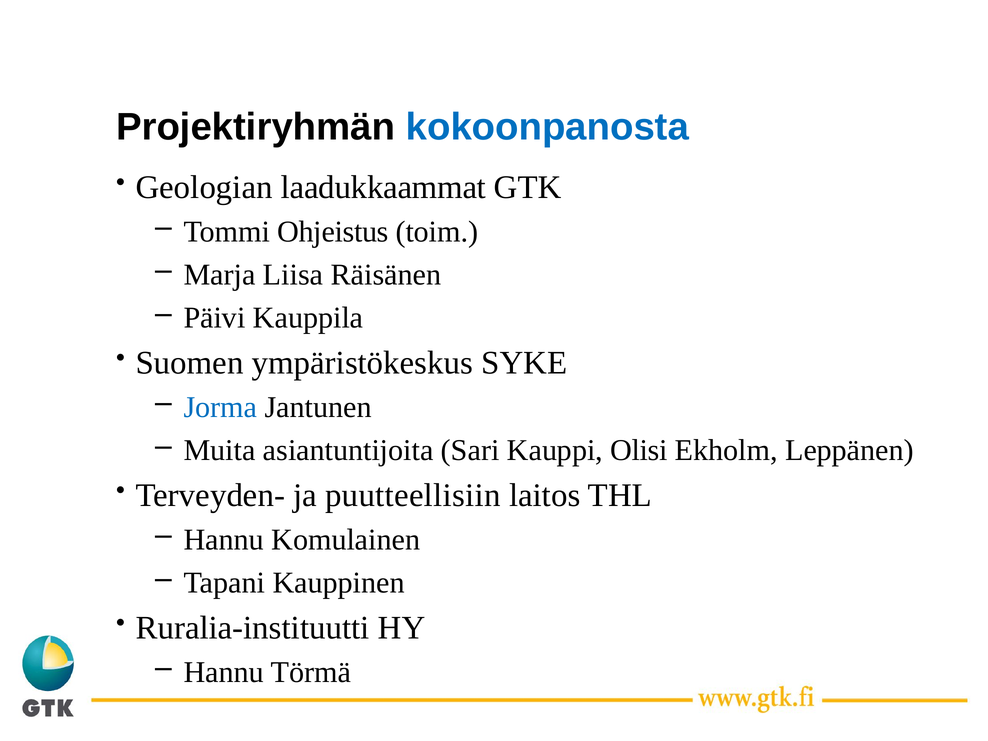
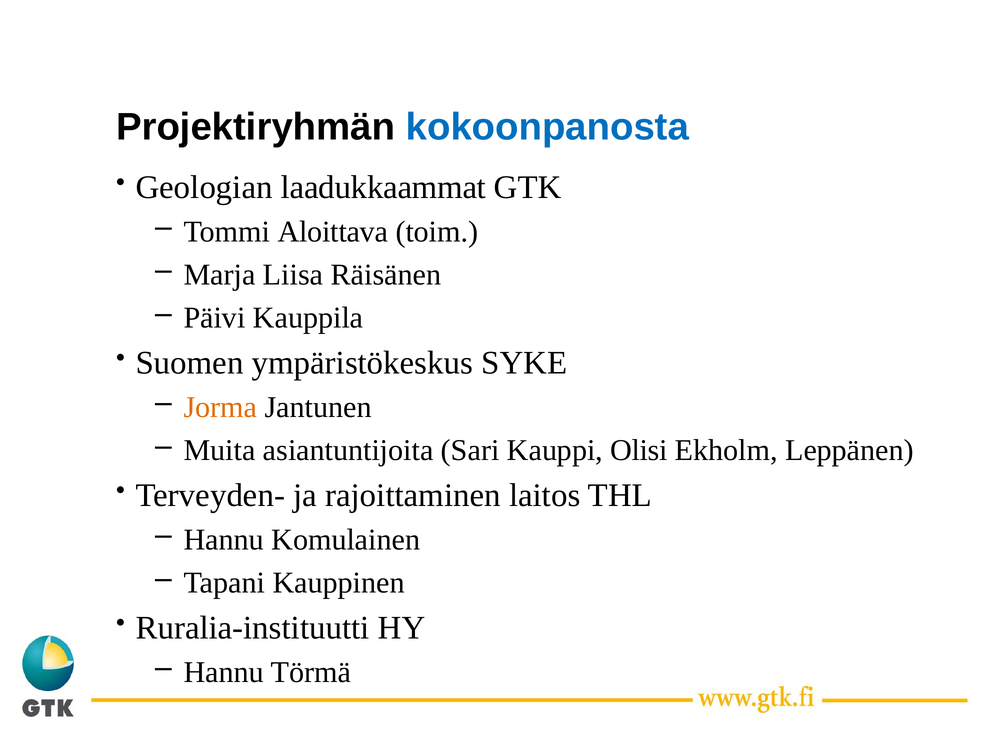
Ohjeistus: Ohjeistus -> Aloittava (333, 232)
Jorma colour: blue -> orange (220, 407)
puutteellisiin: puutteellisiin -> rajoittaminen (413, 495)
